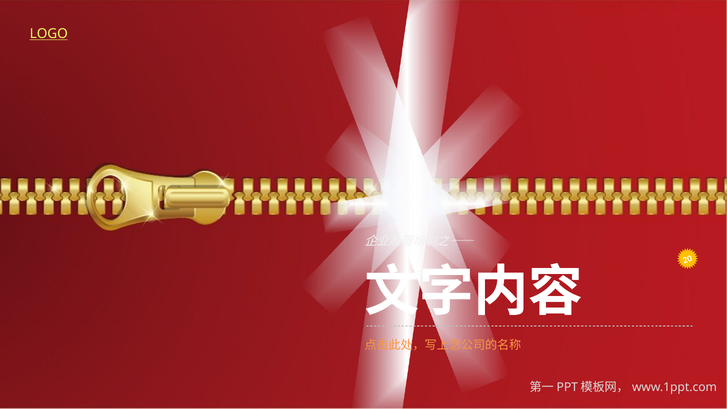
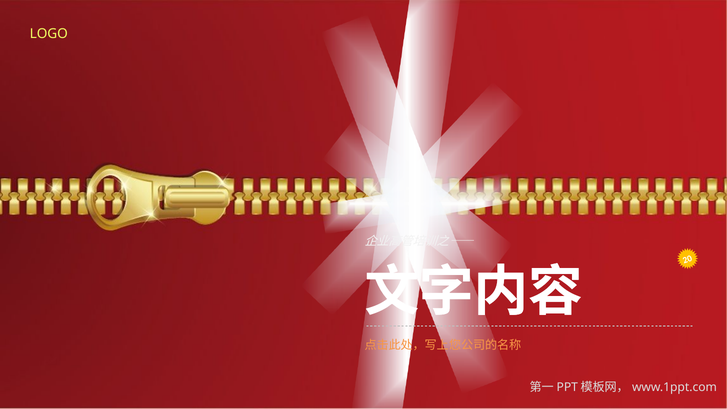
LOGO underline: present -> none (49, 34)
